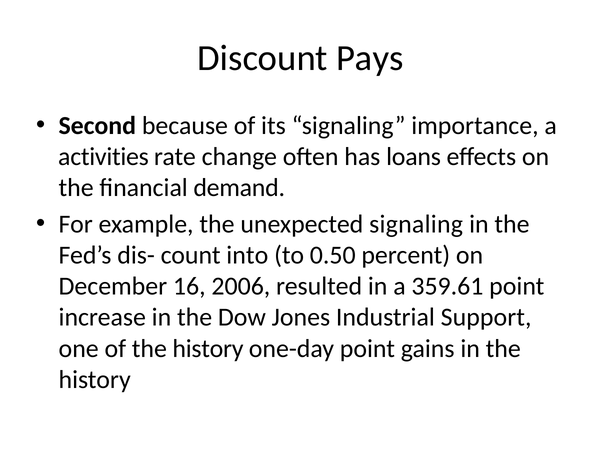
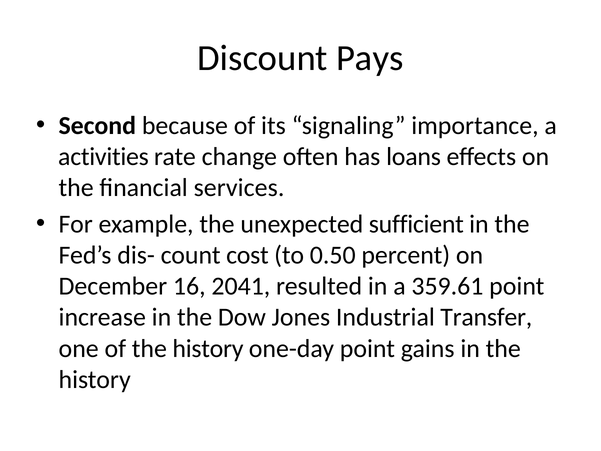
demand: demand -> services (239, 188)
unexpected signaling: signaling -> sufficient (416, 224)
into: into -> cost (247, 255)
2006: 2006 -> 2041 (241, 286)
Support: Support -> Transfer (486, 317)
